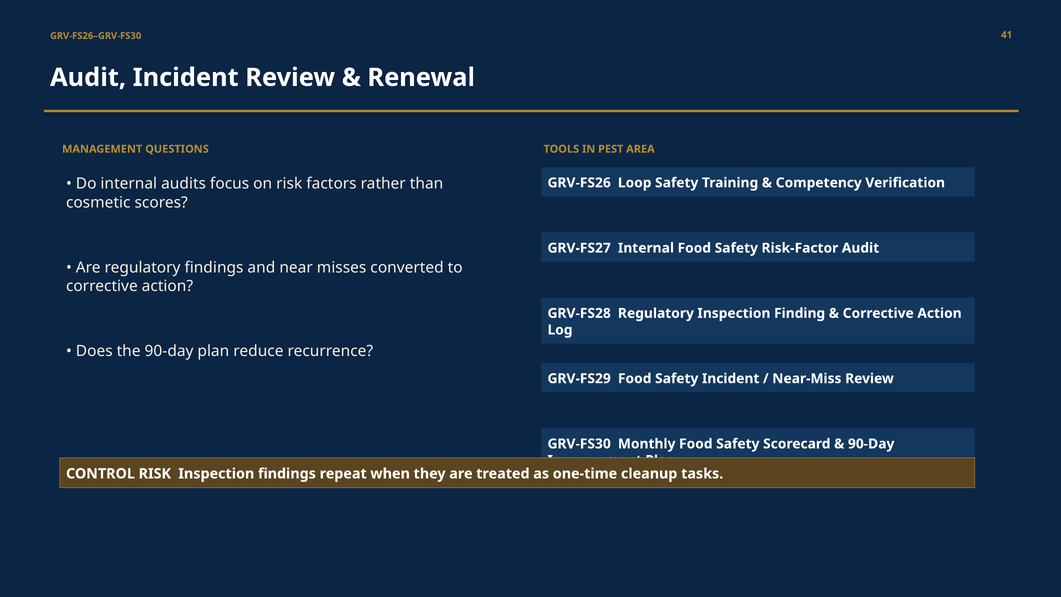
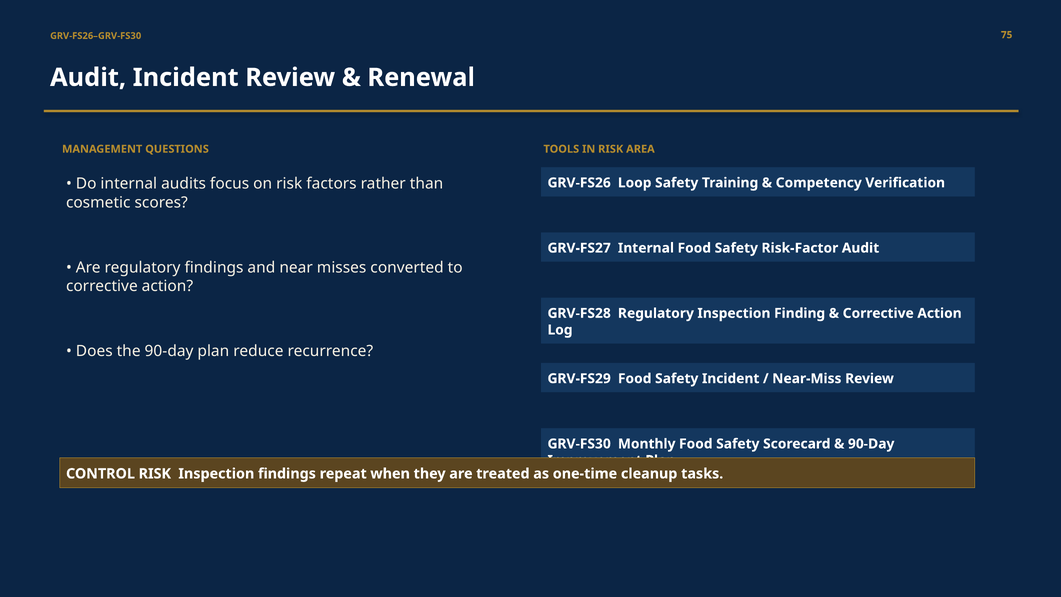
41: 41 -> 75 (1007, 35)
IN PEST: PEST -> RISK (611, 149)
